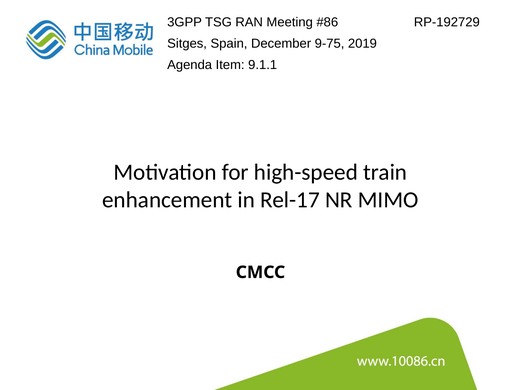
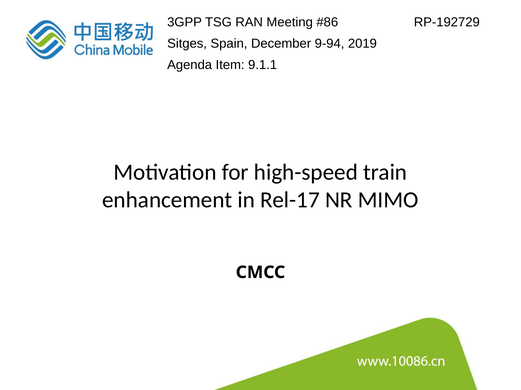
9-75: 9-75 -> 9-94 (330, 44)
